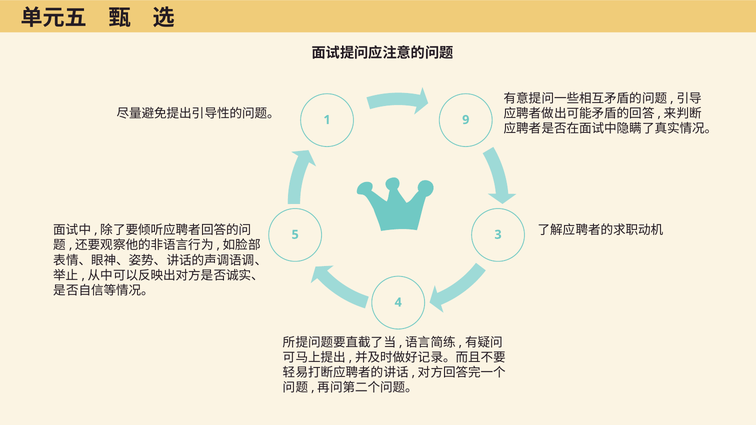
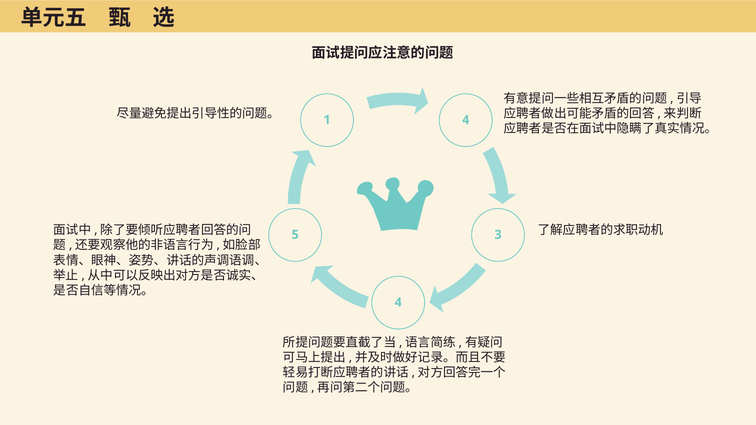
1 9: 9 -> 4 (466, 120)
